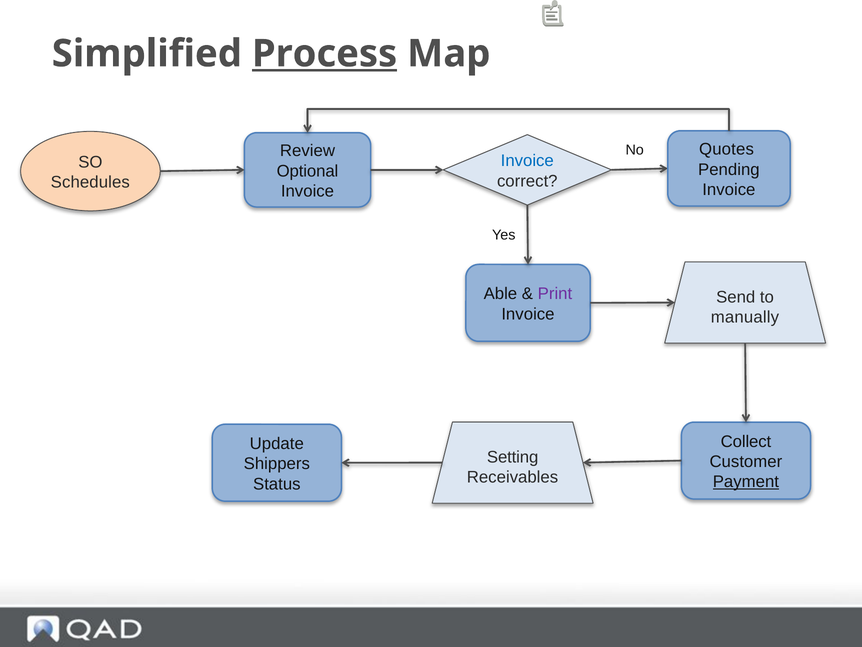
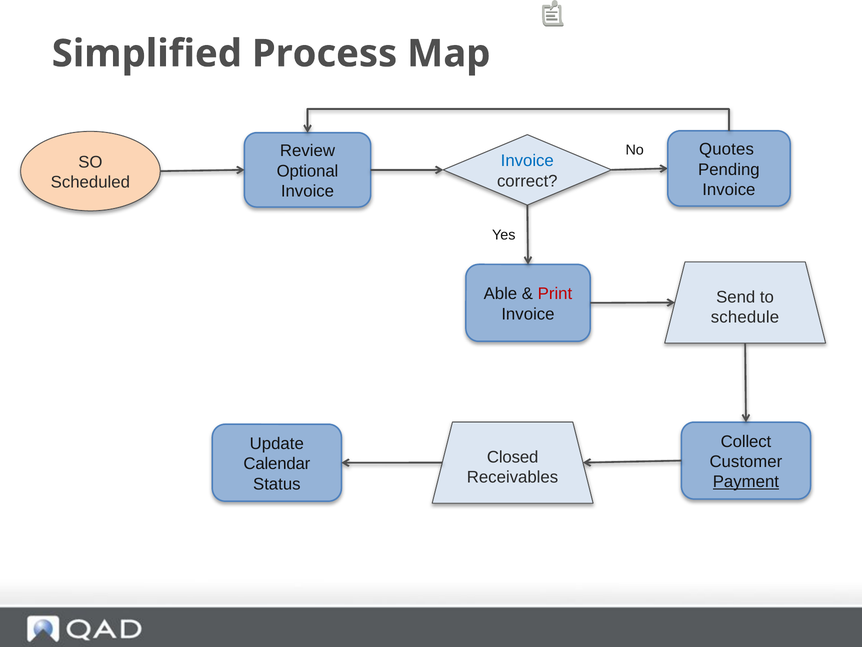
Process underline: present -> none (325, 54)
Schedules: Schedules -> Scheduled (90, 182)
Print colour: purple -> red (555, 294)
manually: manually -> schedule (745, 317)
Setting: Setting -> Closed (513, 457)
Shippers: Shippers -> Calendar (277, 464)
